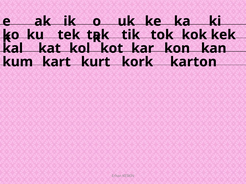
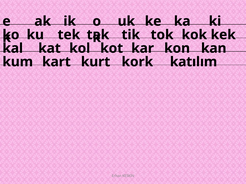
karton: karton -> katılım (194, 62)
